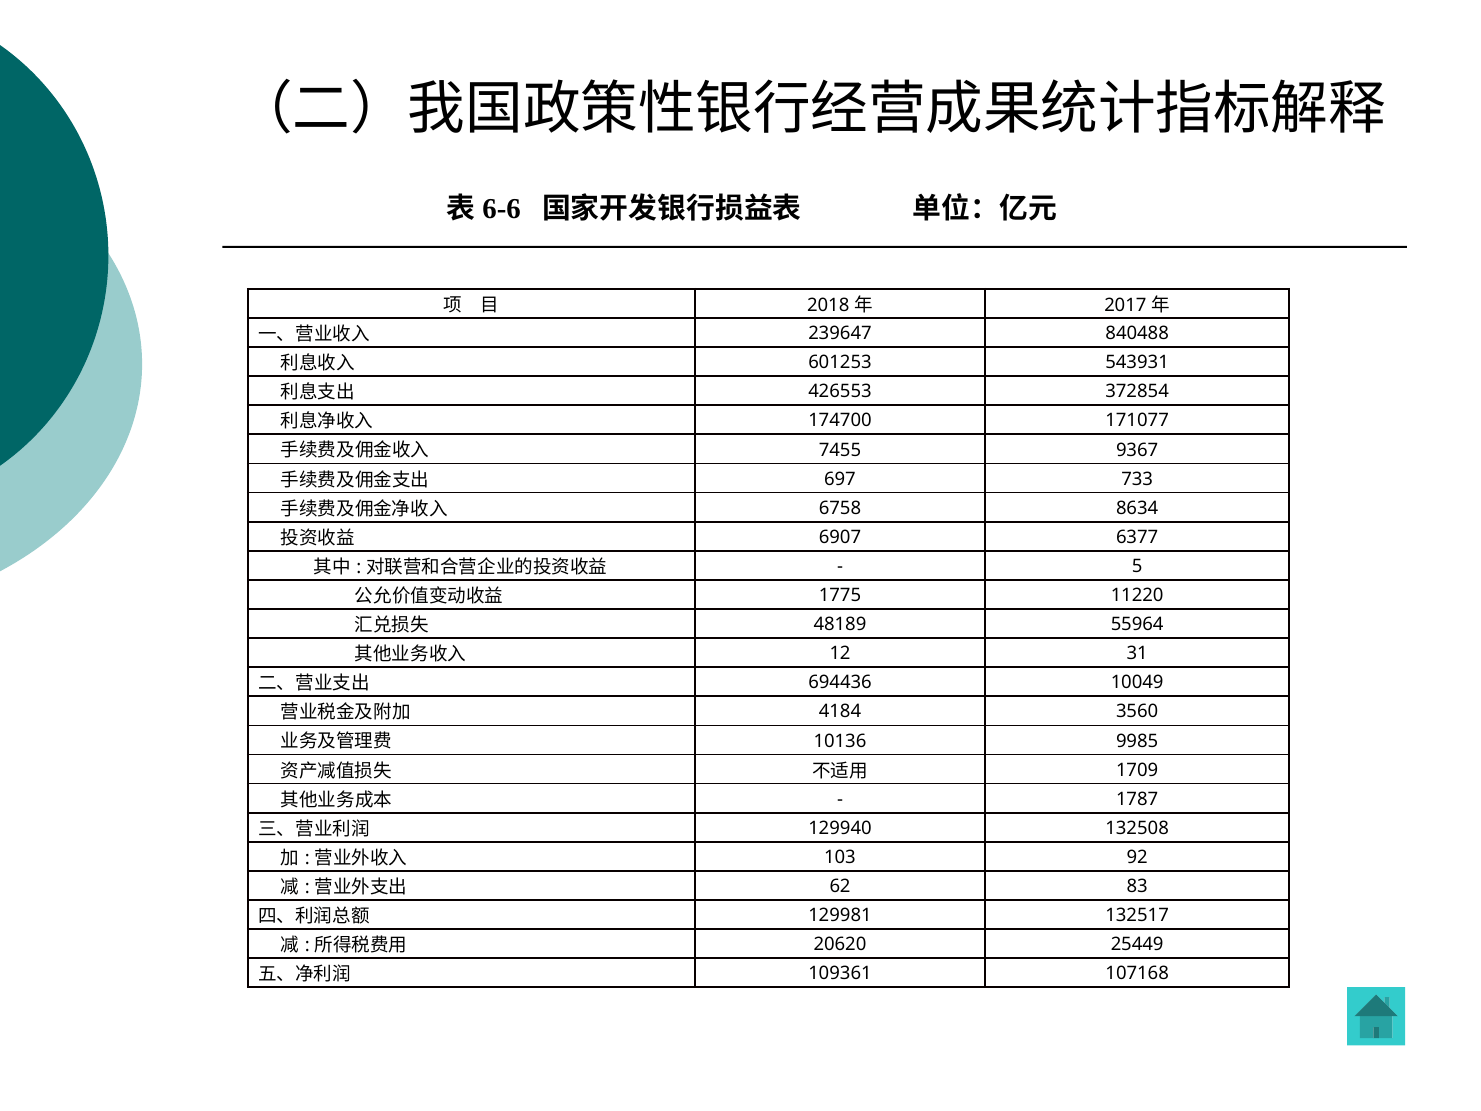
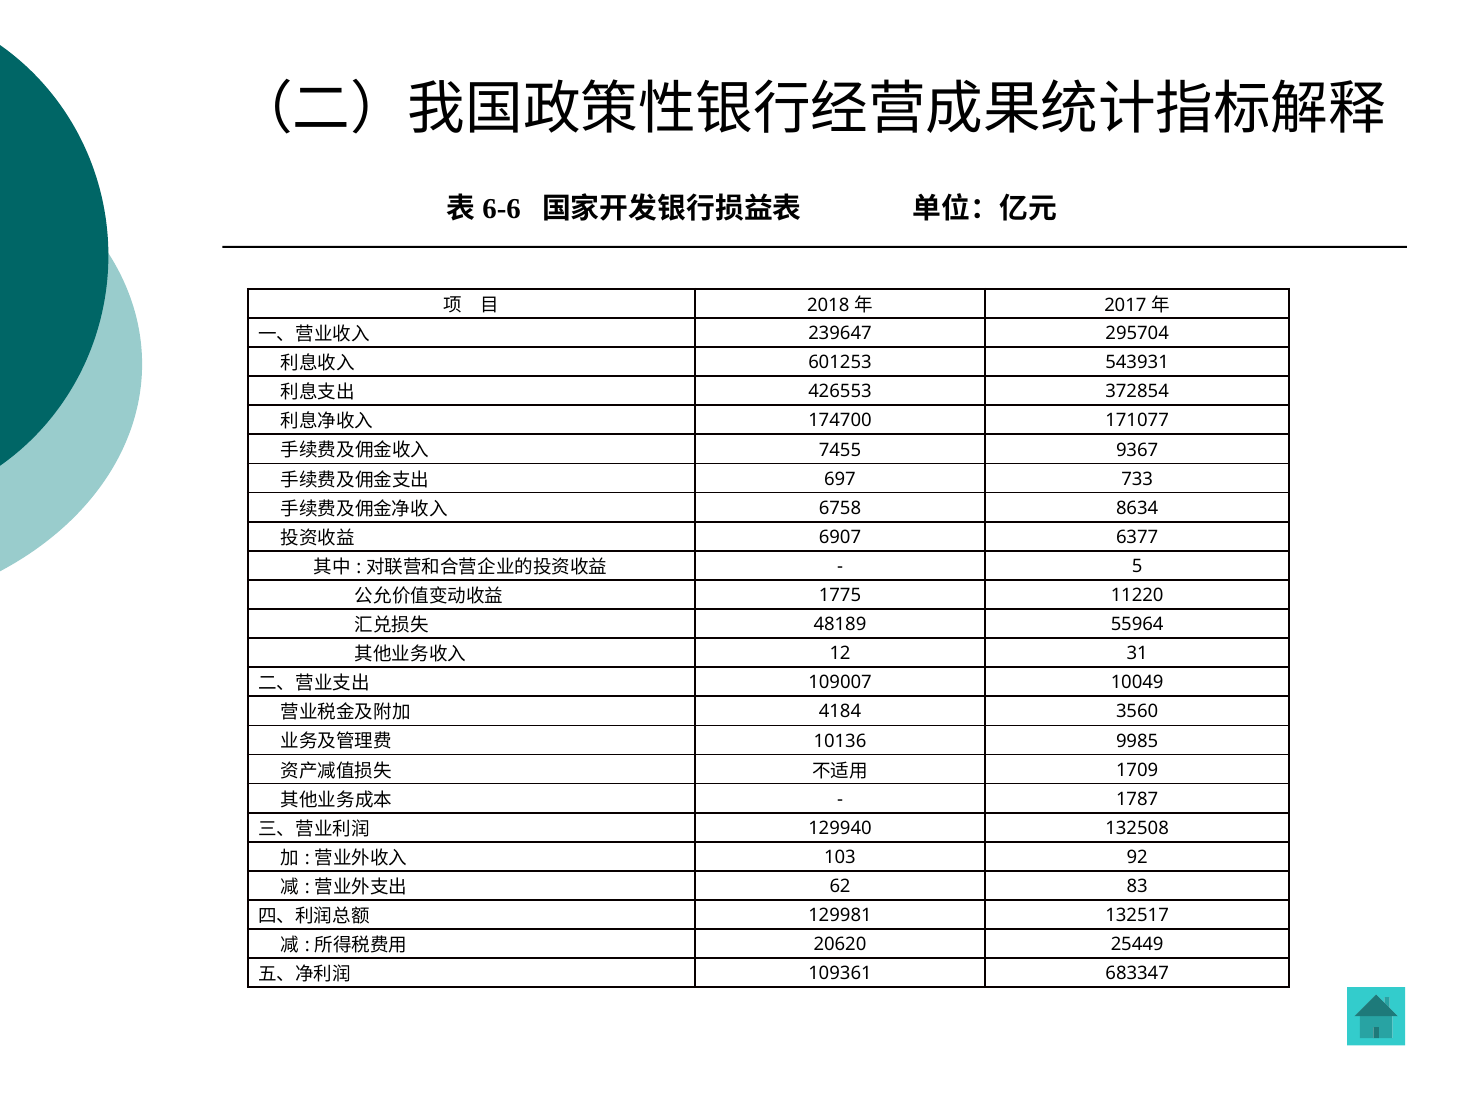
840488: 840488 -> 295704 (1137, 333)
694436: 694436 -> 109007 (840, 683)
107168: 107168 -> 683347 (1137, 974)
